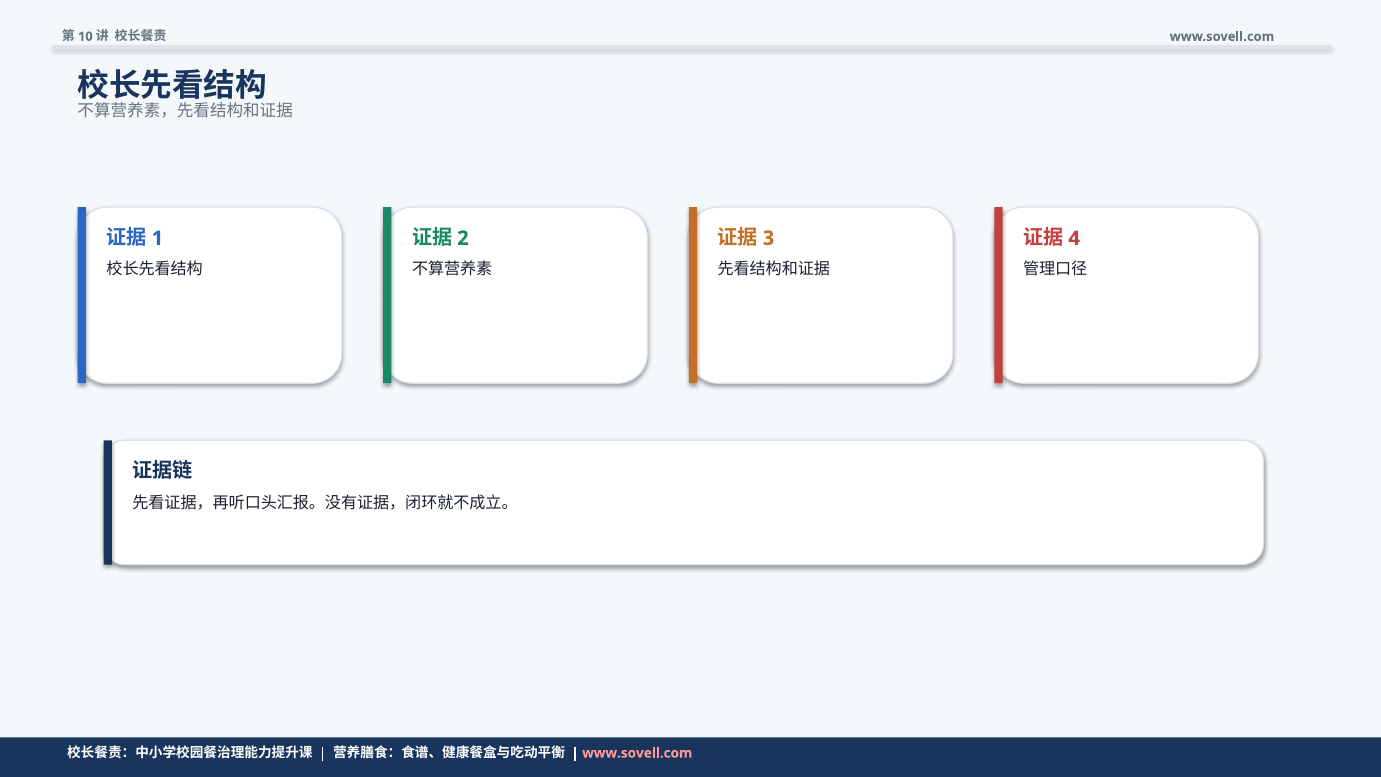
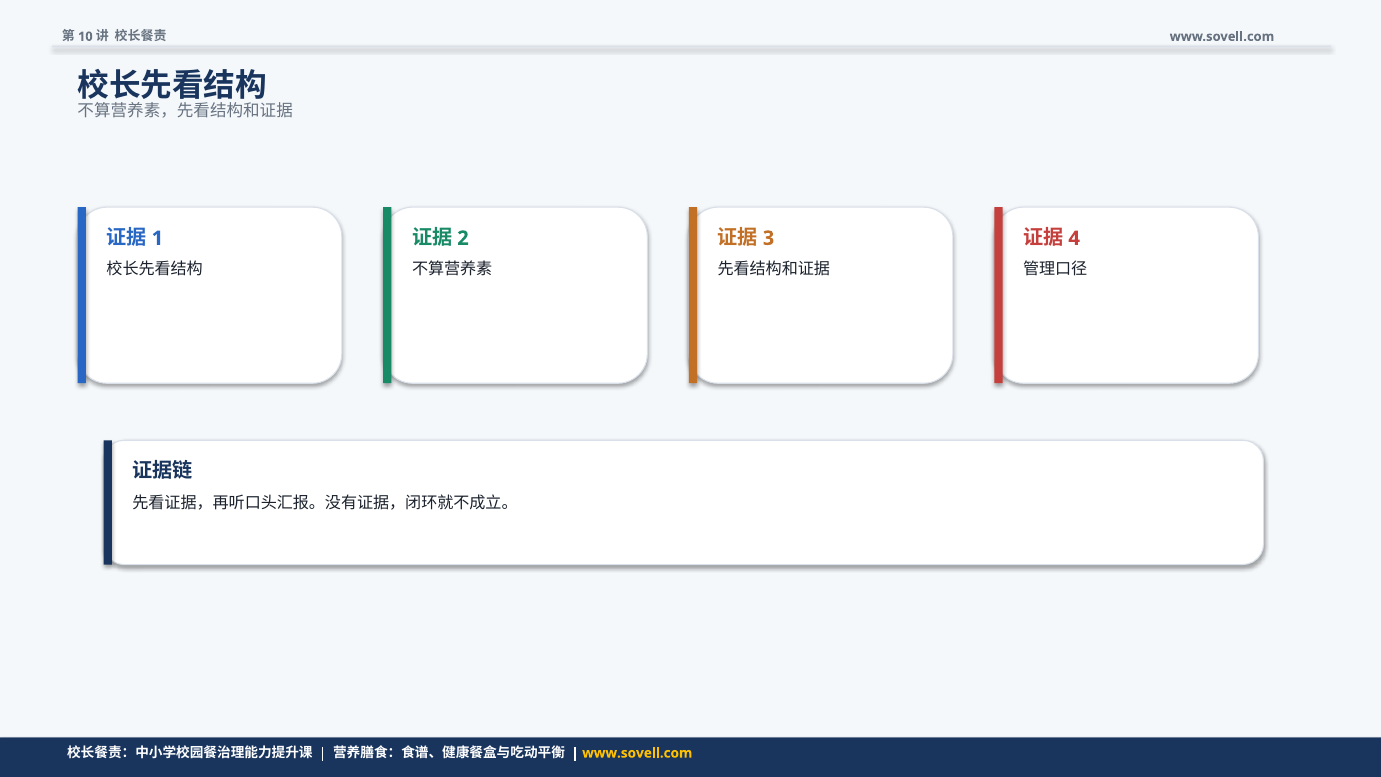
www.sovell.com colour: pink -> yellow (637, 753)
